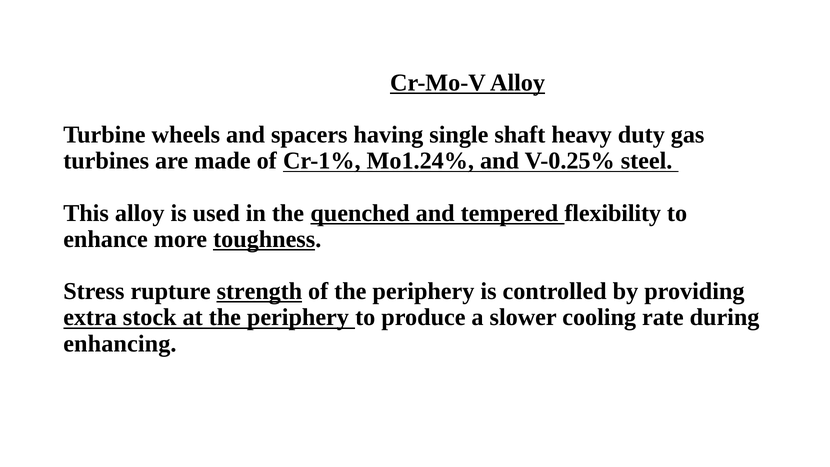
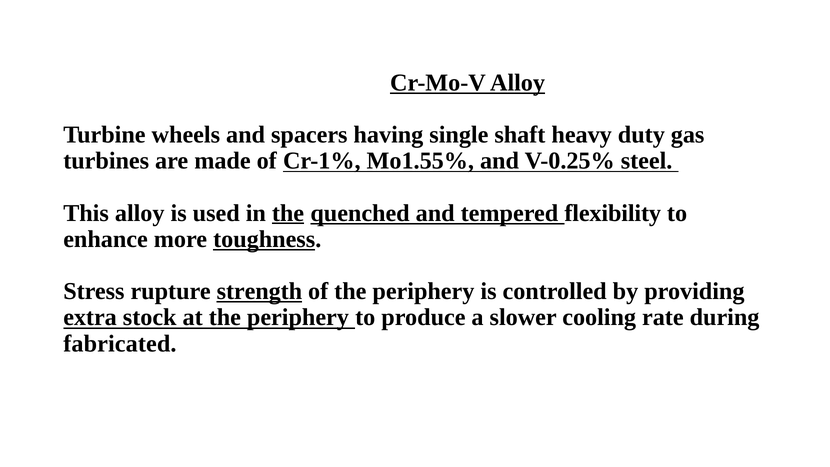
Mo1.24%: Mo1.24% -> Mo1.55% (420, 161)
the underline: none -> present (288, 213)
enhancing: enhancing -> fabricated (120, 343)
